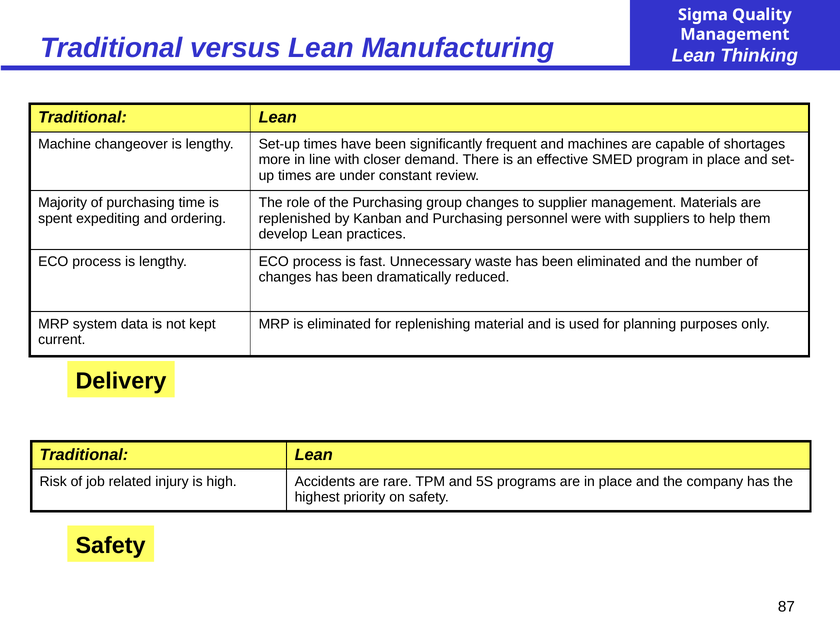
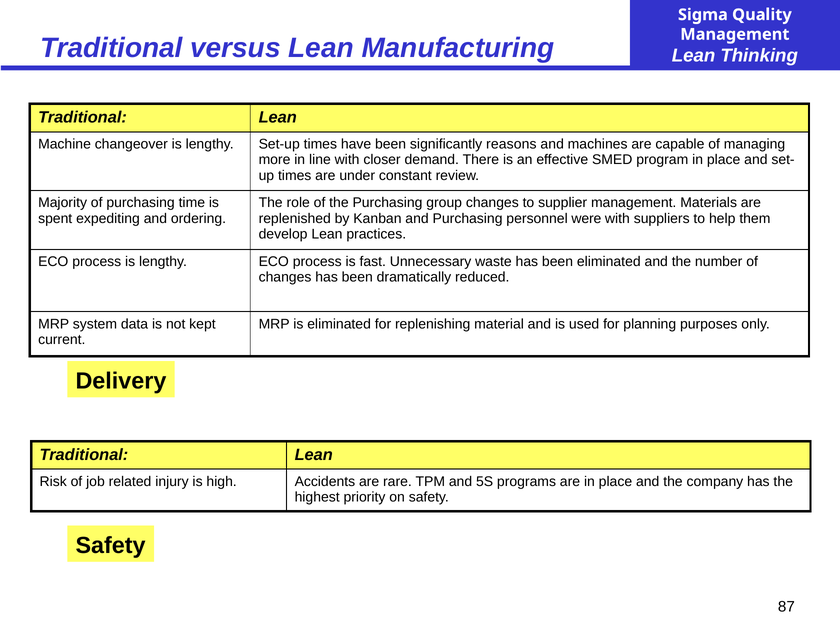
frequent: frequent -> reasons (511, 144)
shortages: shortages -> managing (754, 144)
